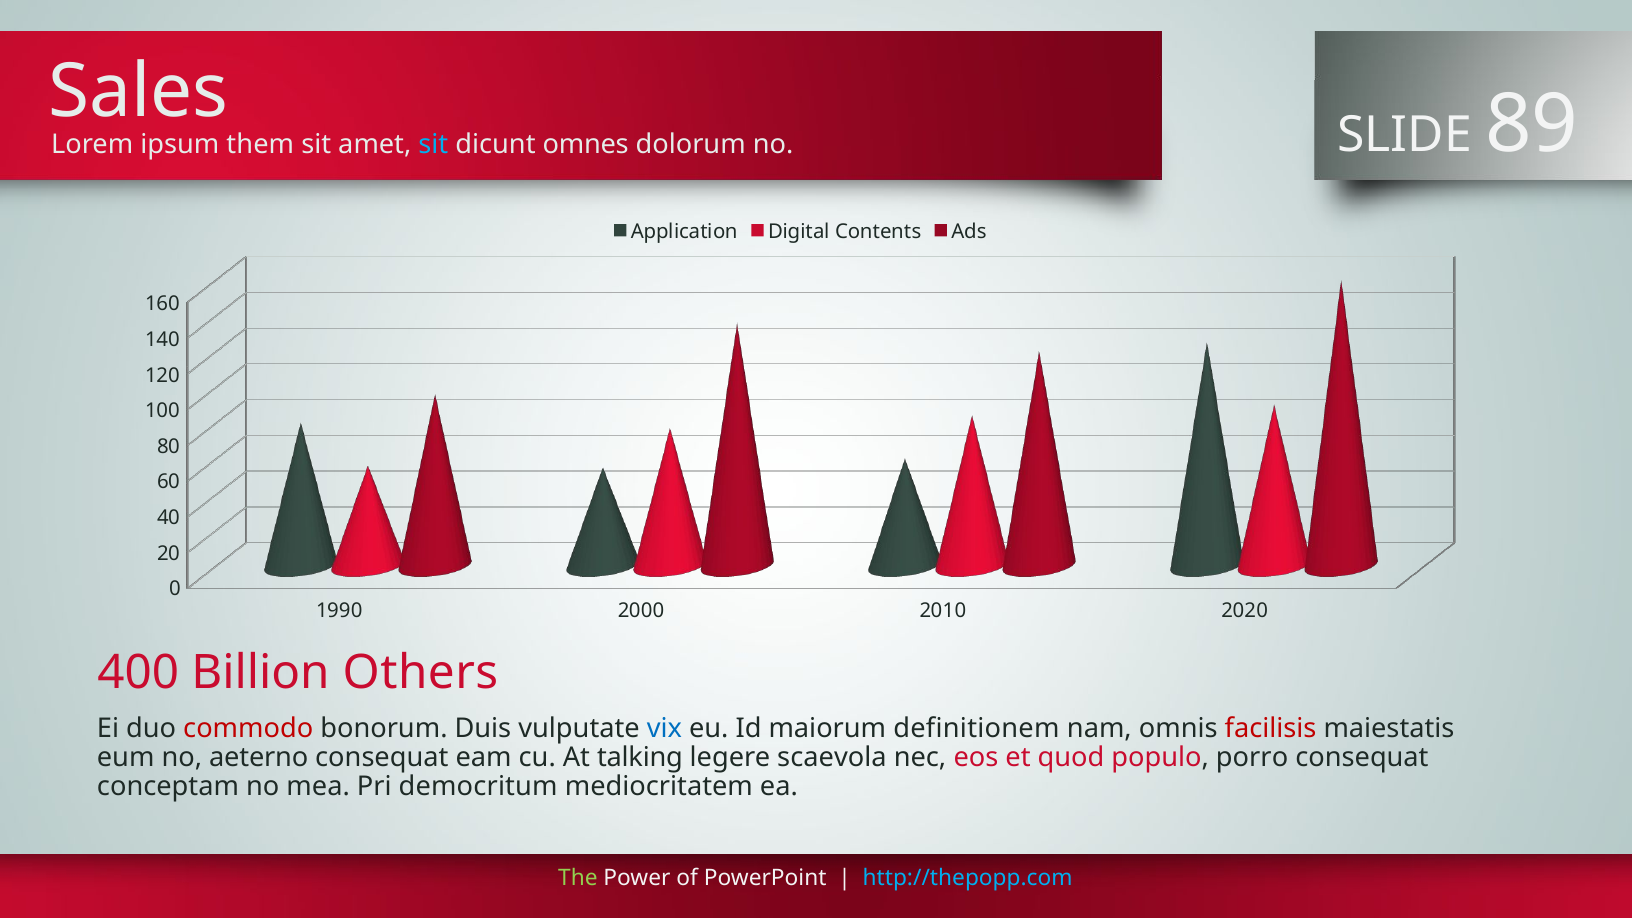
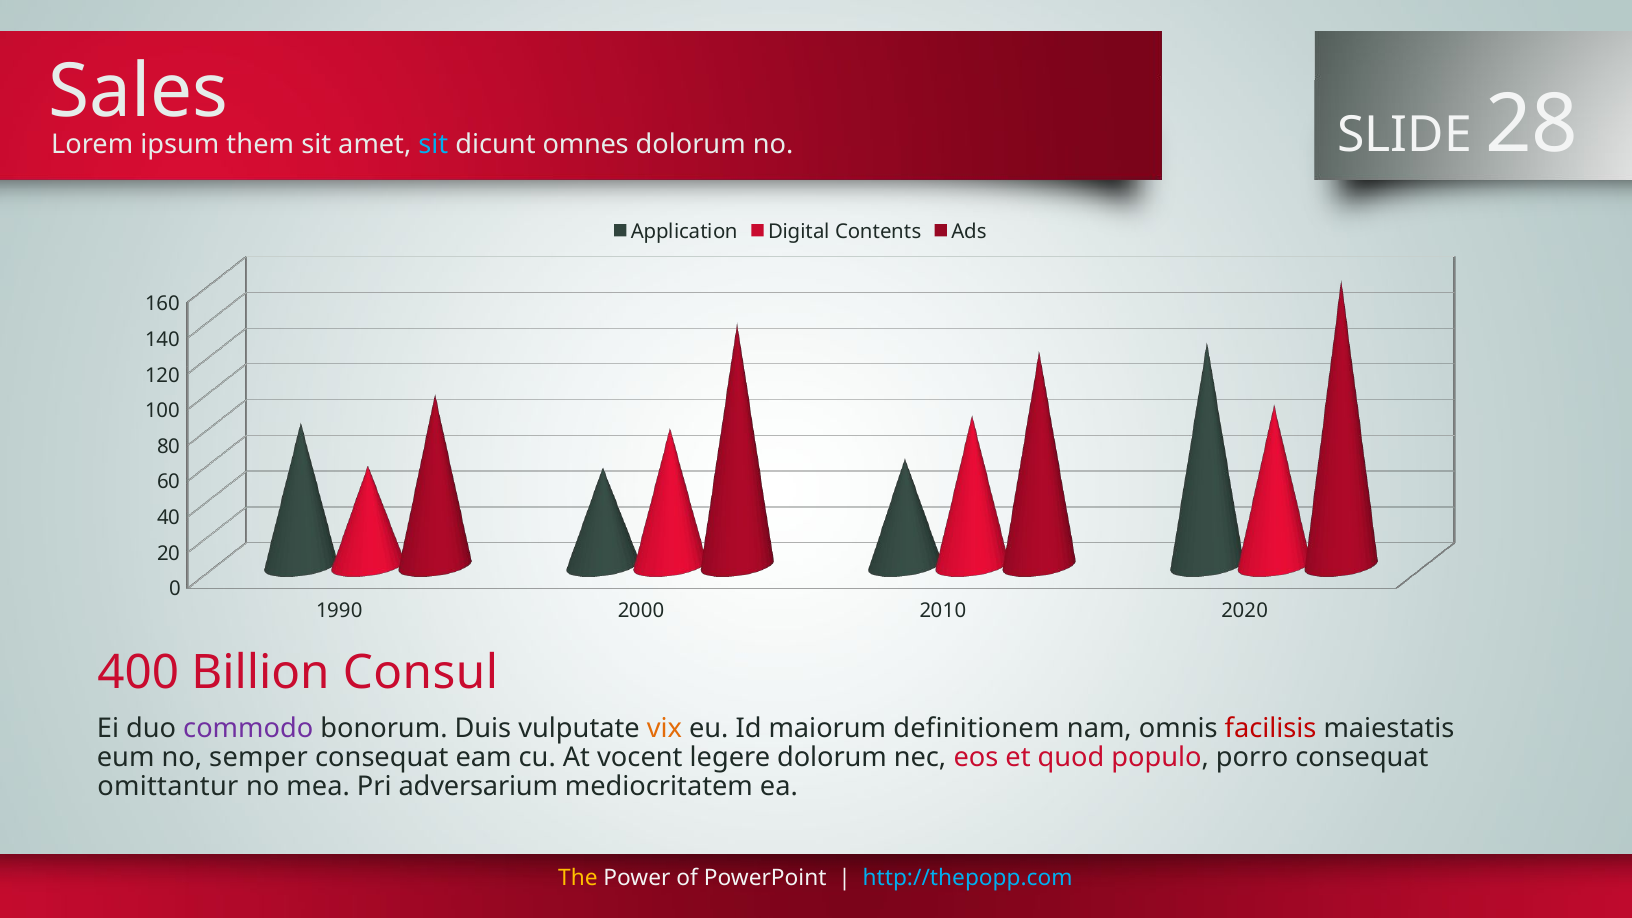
89: 89 -> 28 (1532, 124)
Others: Others -> Consul (420, 673)
commodo colour: red -> purple (248, 728)
vix colour: blue -> orange (664, 728)
aeterno: aeterno -> semper (258, 758)
talking: talking -> vocent (640, 758)
legere scaevola: scaevola -> dolorum (832, 758)
conceptam: conceptam -> omittantur (168, 787)
democritum: democritum -> adversarium (478, 787)
The colour: light green -> yellow (578, 878)
